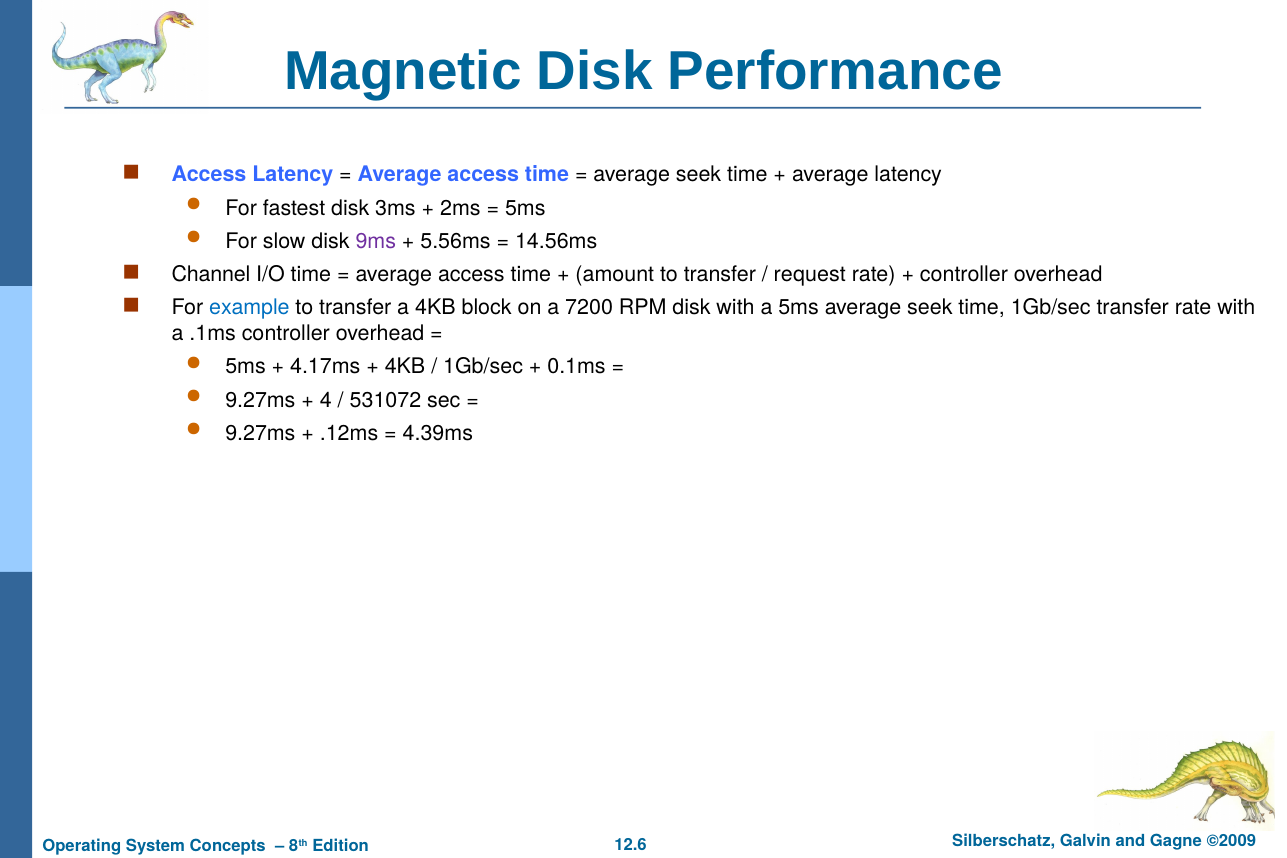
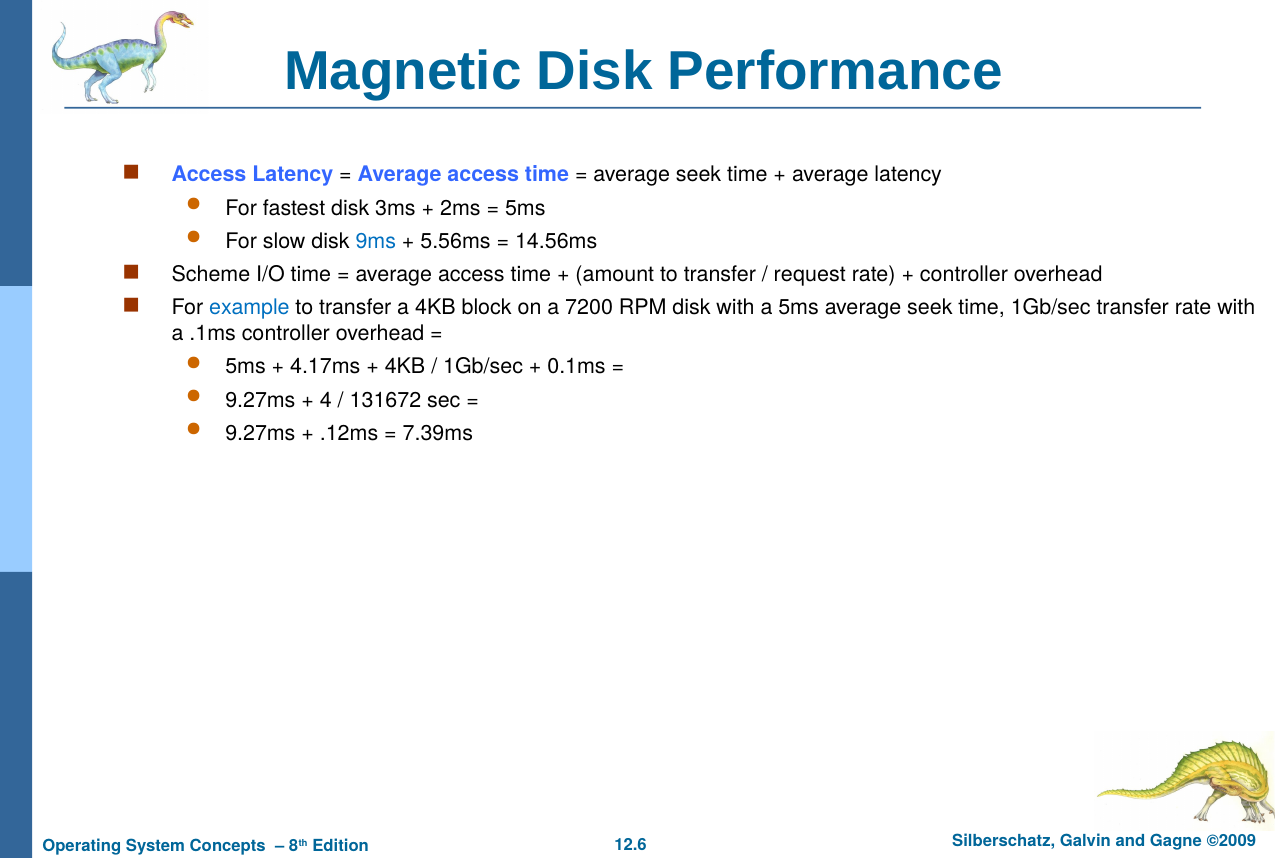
9ms colour: purple -> blue (376, 241)
Channel: Channel -> Scheme (211, 275)
531072: 531072 -> 131672 (385, 400)
4.39ms: 4.39ms -> 7.39ms (438, 433)
